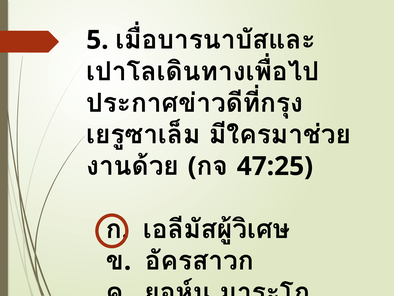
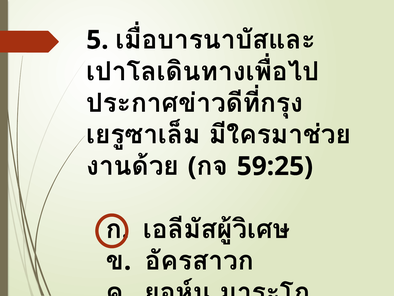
47:25: 47:25 -> 59:25 (275, 166)
